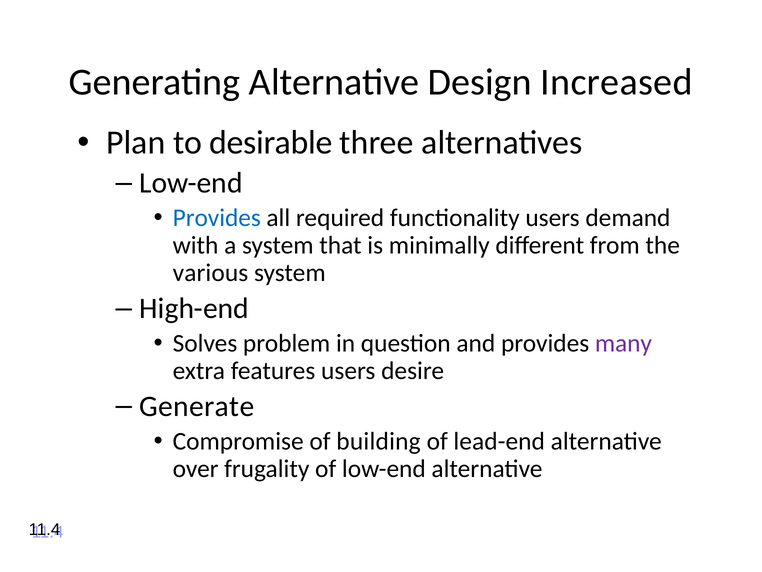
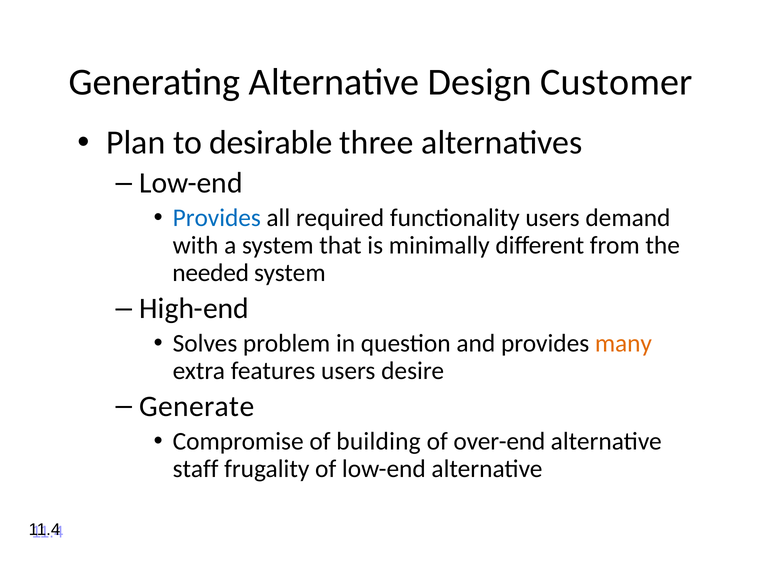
Increased: Increased -> Customer (616, 82)
various: various -> needed (211, 273)
many colour: purple -> orange (623, 343)
lead-end: lead-end -> over-end (499, 441)
over: over -> staff (196, 468)
